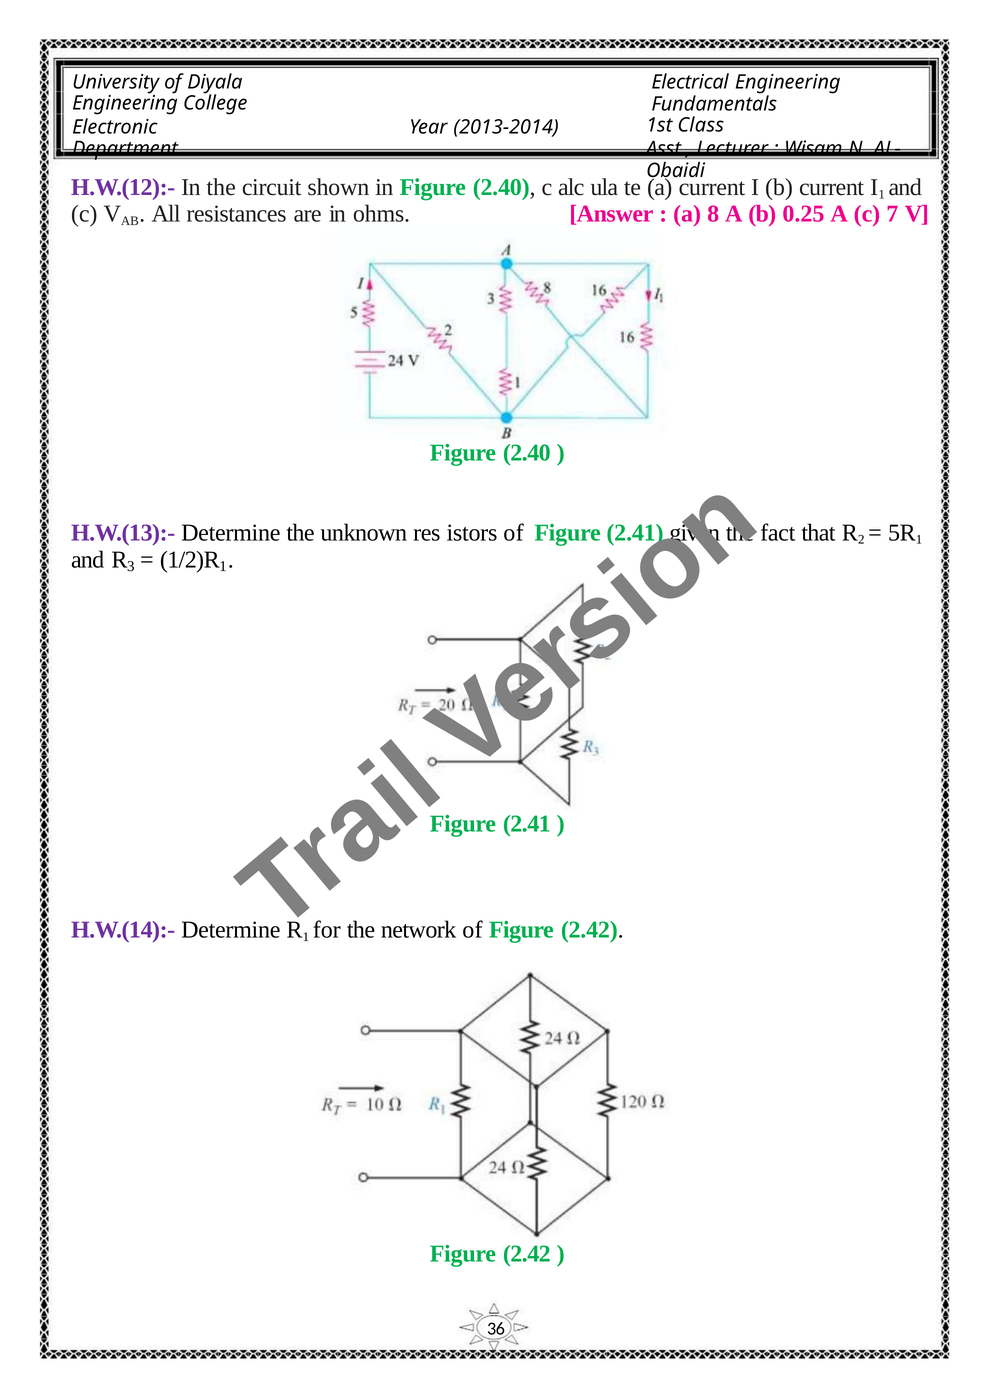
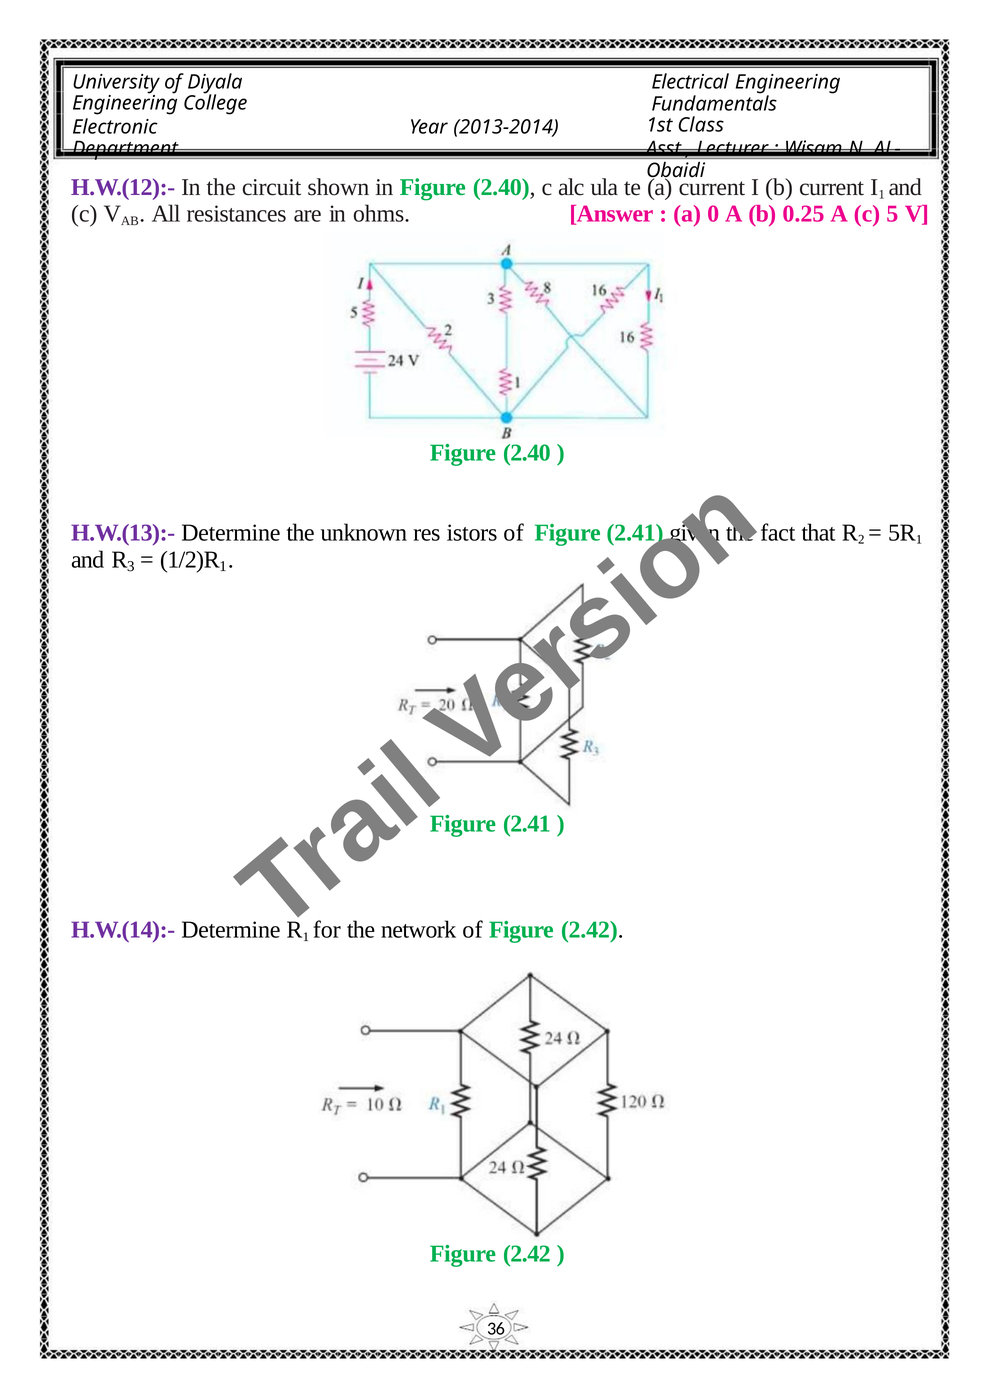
8: 8 -> 0 (713, 214)
7: 7 -> 5 (892, 214)
